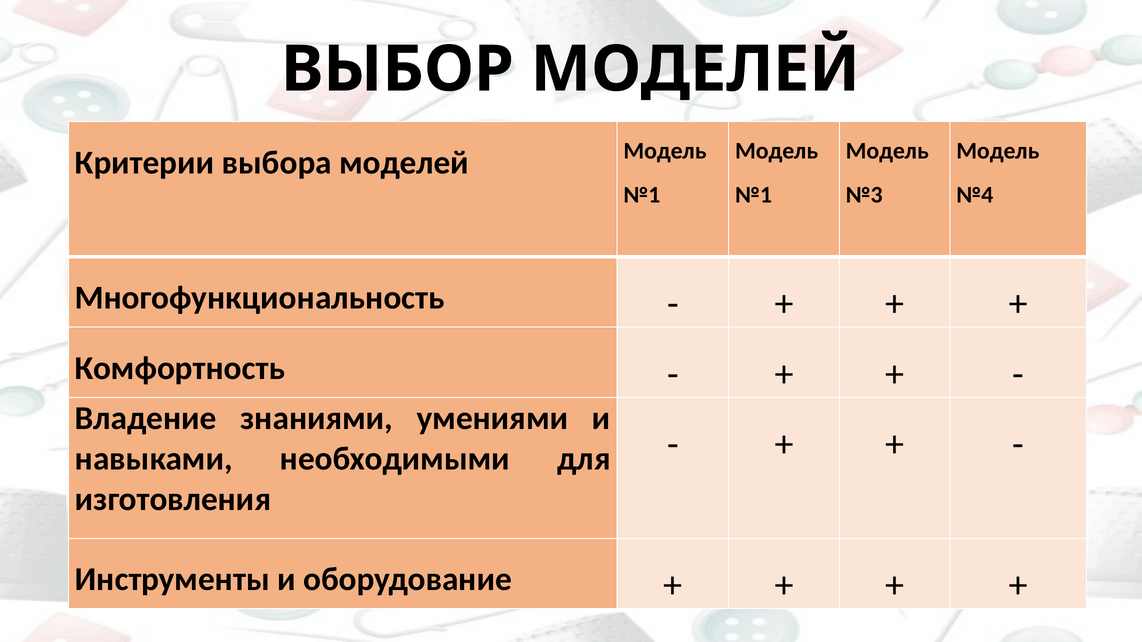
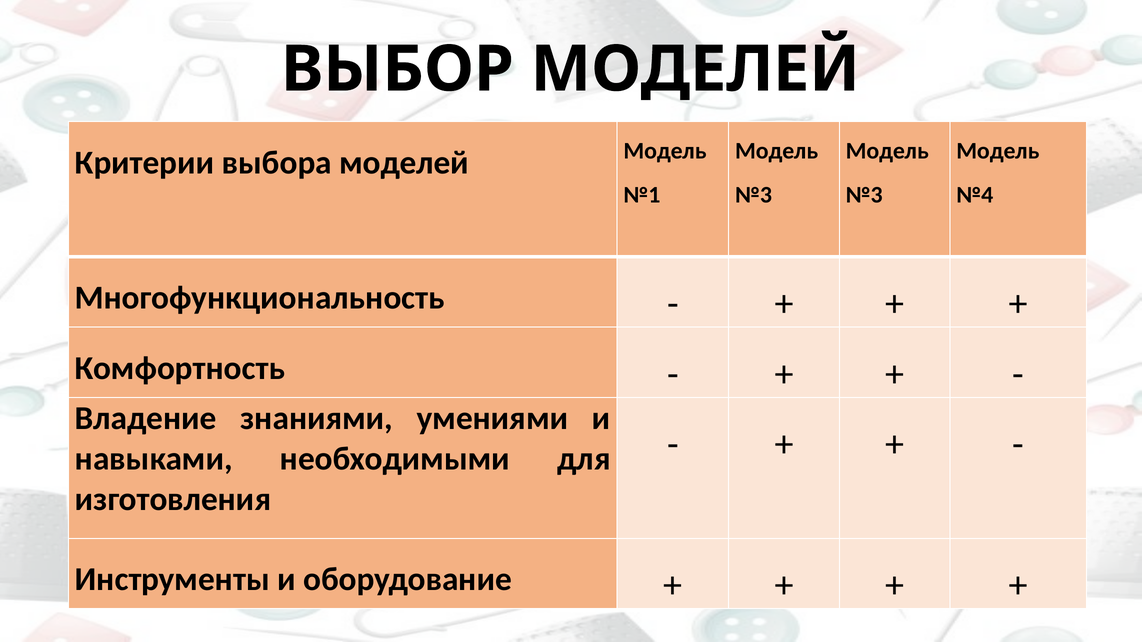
№1: №1 -> №3 (754, 195)
